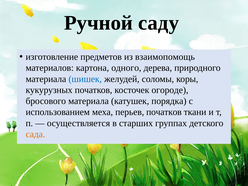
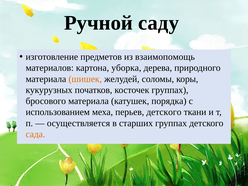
одного: одного -> уборка (126, 68)
шишек colour: blue -> orange (85, 79)
косточек огороде: огороде -> группах (170, 90)
перьев початков: початков -> детского (164, 112)
